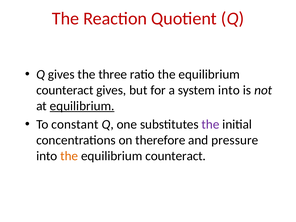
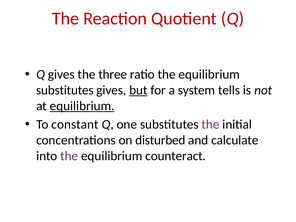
counteract: counteract -> substitutes (65, 90)
but underline: none -> present (138, 90)
system into: into -> tells (229, 90)
therefore: therefore -> disturbed (160, 140)
pressure: pressure -> calculate (235, 140)
the colour: orange -> purple (69, 156)
